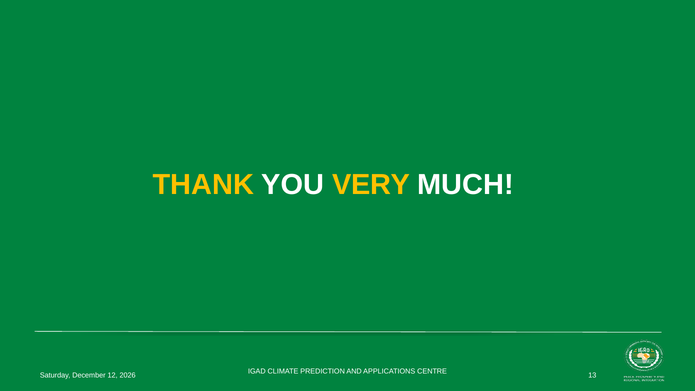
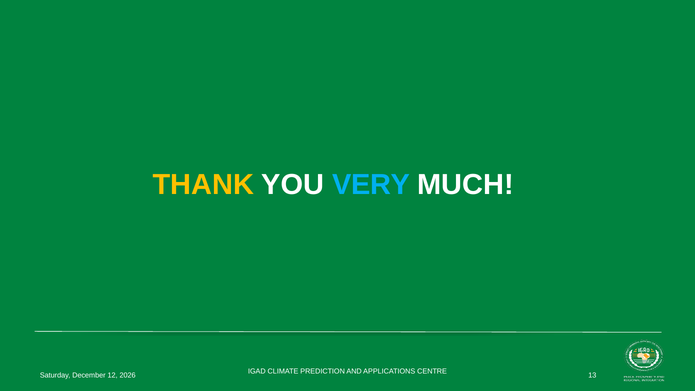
VERY colour: yellow -> light blue (371, 185)
